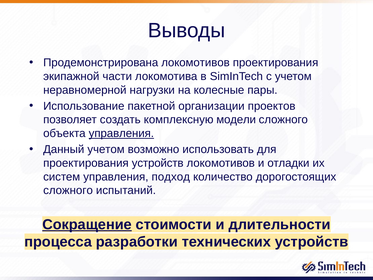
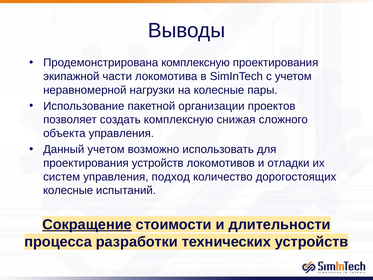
Продемонстрирована локомотивов: локомотивов -> комплексную (196, 63)
модели: модели -> снижая (236, 120)
управления underline: present -> none (121, 133)
сложного: сложного -> колесные (68, 190)
